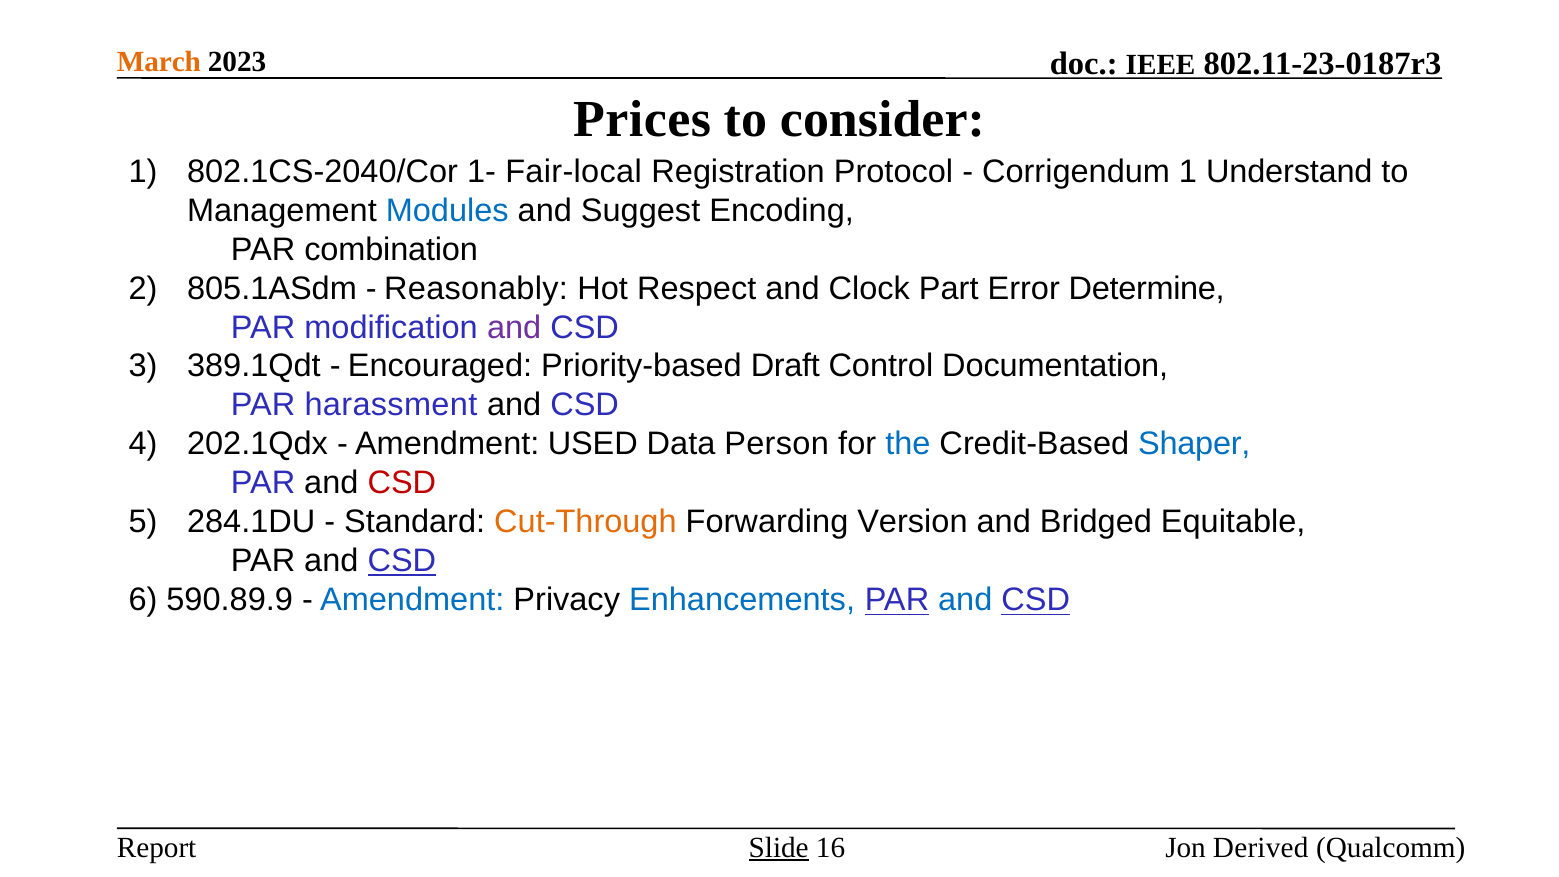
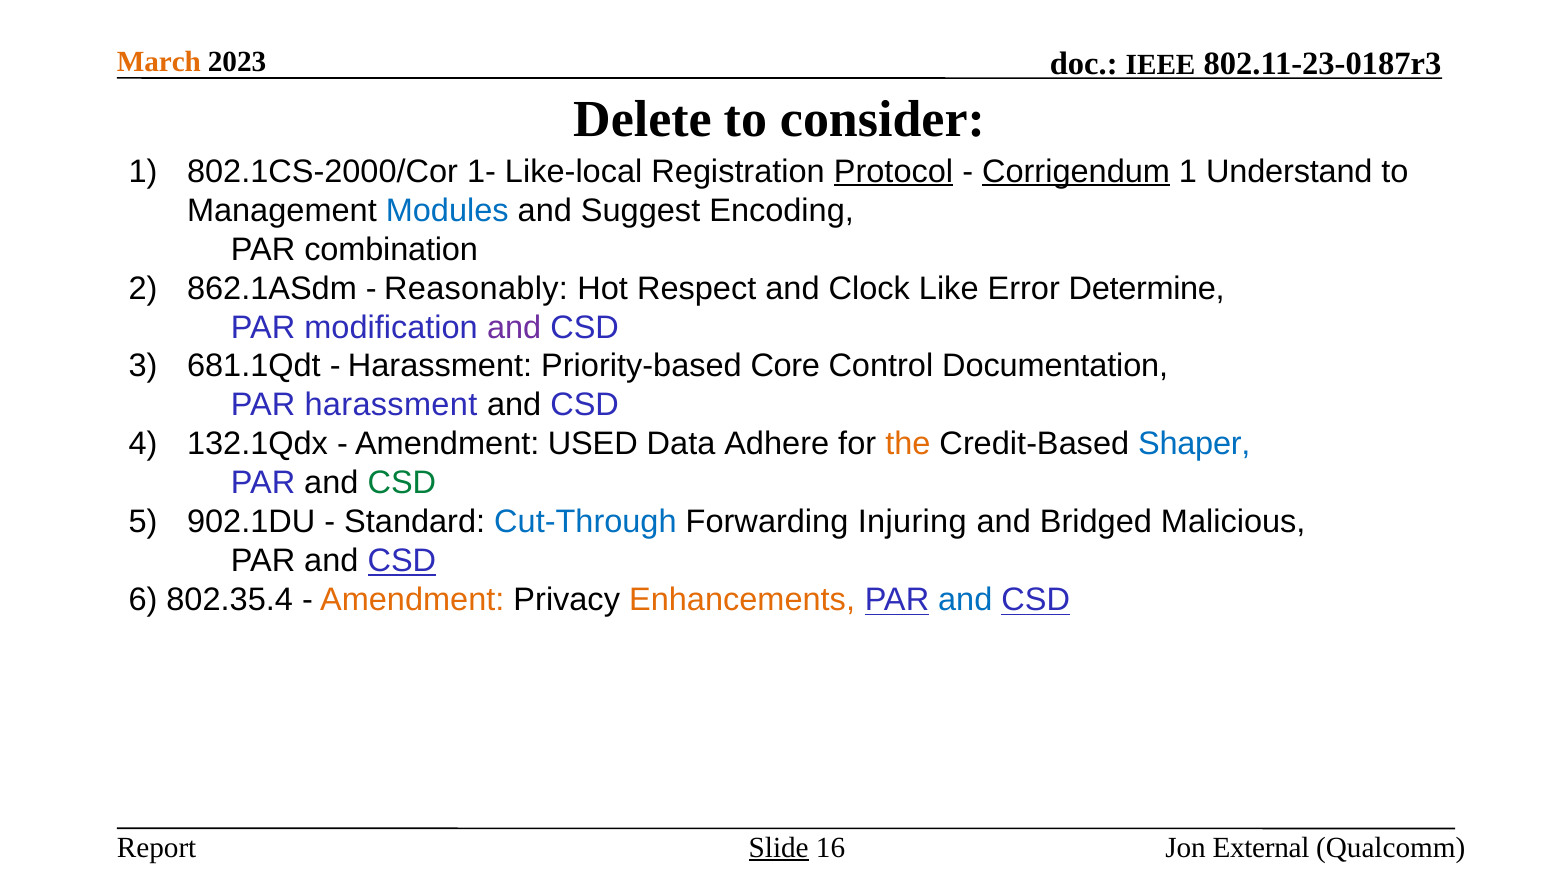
Prices: Prices -> Delete (642, 119)
802.1CS-2040/Cor: 802.1CS-2040/Cor -> 802.1CS-2000/Cor (323, 171)
Fair-local: Fair-local -> Like-local (574, 171)
Protocol underline: none -> present (894, 171)
Corrigendum underline: none -> present (1076, 171)
805.1ASdm: 805.1ASdm -> 862.1ASdm (272, 288)
Part: Part -> Like (949, 288)
389.1Qdt: 389.1Qdt -> 681.1Qdt (254, 366)
Encouraged: Encouraged -> Harassment (440, 366)
Draft: Draft -> Core (785, 366)
202.1Qdx: 202.1Qdx -> 132.1Qdx (257, 444)
Person: Person -> Adhere (777, 444)
the colour: blue -> orange (908, 444)
CSD colour: red -> green (402, 483)
284.1DU: 284.1DU -> 902.1DU (251, 522)
Cut-Through colour: orange -> blue (585, 522)
Version: Version -> Injuring (912, 522)
Equitable: Equitable -> Malicious (1233, 522)
590.89.9: 590.89.9 -> 802.35.4 (230, 600)
Amendment colour: blue -> orange (412, 600)
Enhancements colour: blue -> orange (742, 600)
Derived: Derived -> External (1261, 848)
